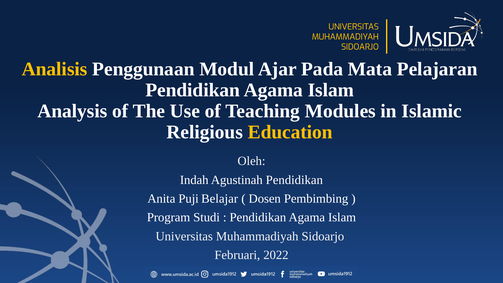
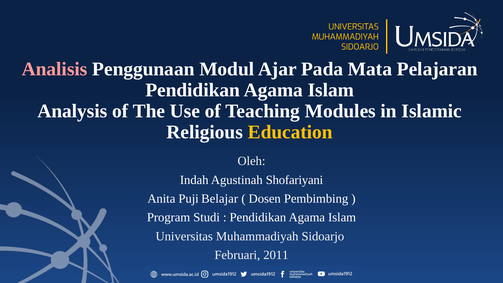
Analisis colour: yellow -> pink (55, 69)
Agustinah Pendidikan: Pendidikan -> Shofariyani (294, 180)
2022: 2022 -> 2011 (276, 255)
